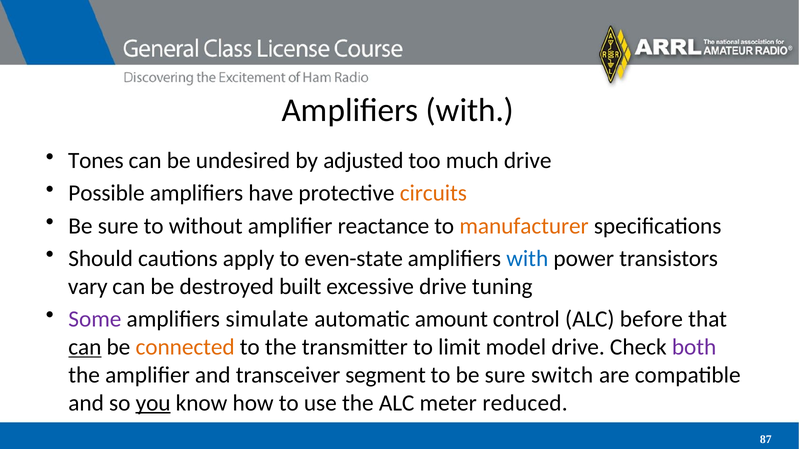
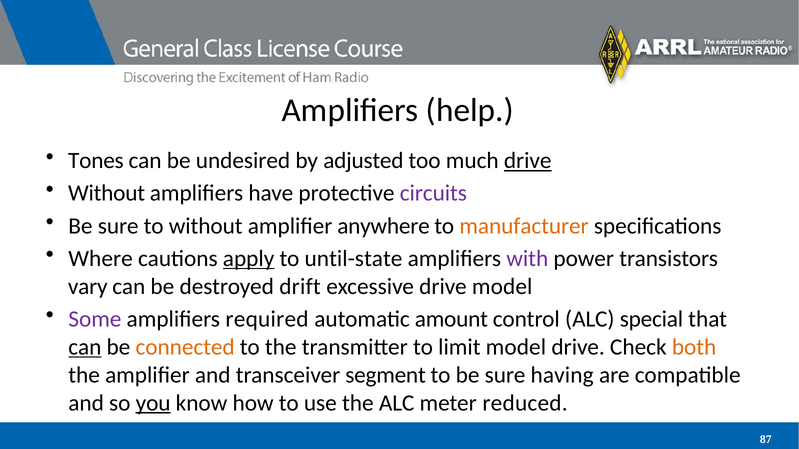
with: with -> help (470, 110)
drive underline: none -> present (528, 161)
Possible: Possible -> Without (107, 193)
circuits colour: orange -> purple (433, 193)
reactance: reactance -> anywhere (383, 226)
Should: Should -> Where (101, 259)
apply underline: none -> present (249, 259)
even-state: even-state -> until-state (354, 259)
with colour: blue -> purple (527, 259)
built: built -> drift (300, 287)
drive tuning: tuning -> model (502, 287)
simulate: simulate -> required (267, 319)
before: before -> special (651, 319)
both colour: purple -> orange (694, 347)
switch: switch -> having (562, 375)
